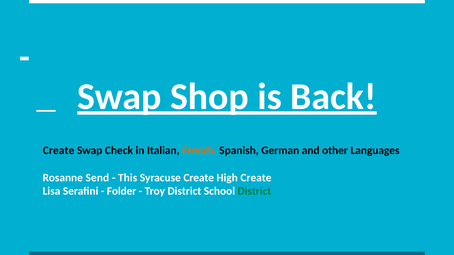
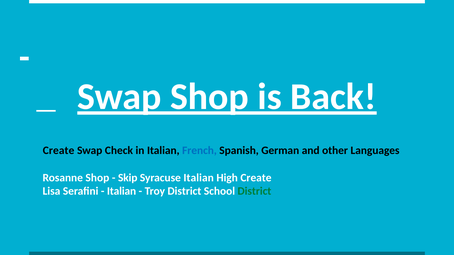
French colour: orange -> blue (199, 151)
Rosanne Send: Send -> Shop (97, 178)
This: This -> Skip (128, 178)
Syracuse Create: Create -> Italian (199, 178)
Folder: Folder -> Italian (122, 192)
